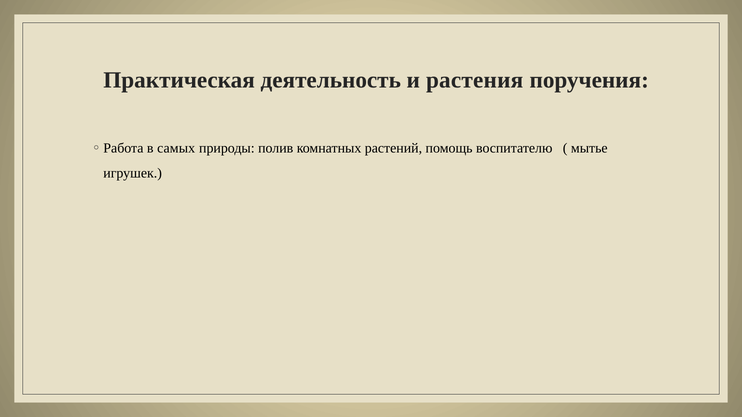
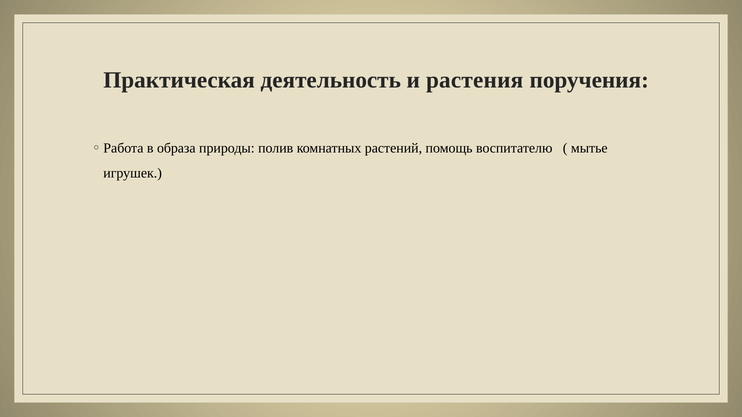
самых: самых -> образа (176, 148)
